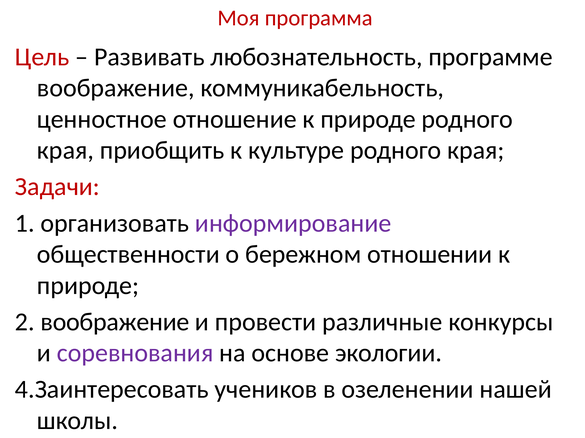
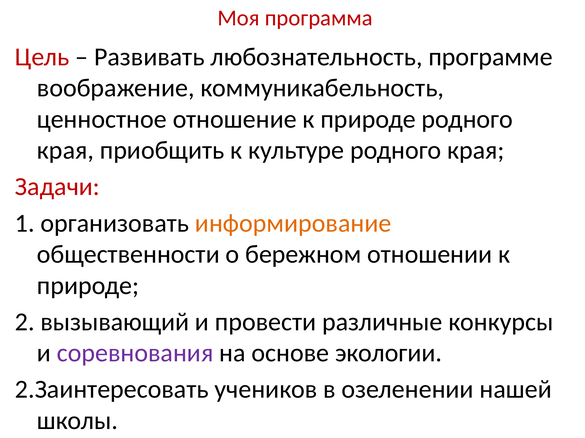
информирование colour: purple -> orange (293, 223)
2 воображение: воображение -> вызывающий (115, 322)
4.Заинтересовать: 4.Заинтересовать -> 2.Заинтересовать (112, 390)
